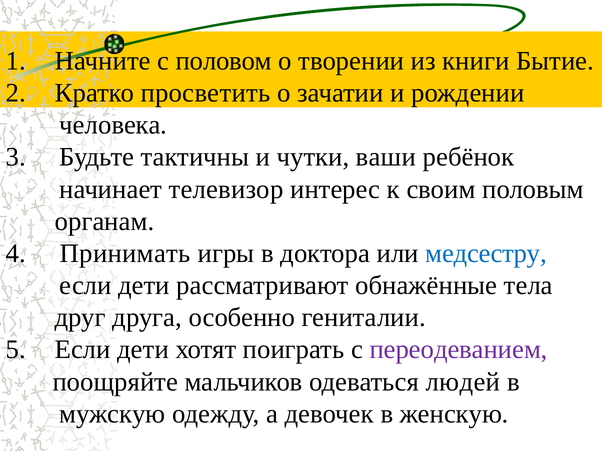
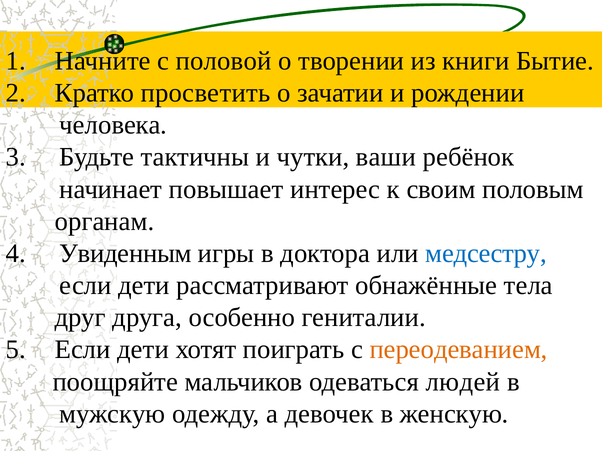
половом: половом -> половой (224, 61)
телевизор: телевизор -> повышает (226, 189)
Принимать: Принимать -> Увиденным (125, 254)
переодеванием colour: purple -> orange (459, 350)
